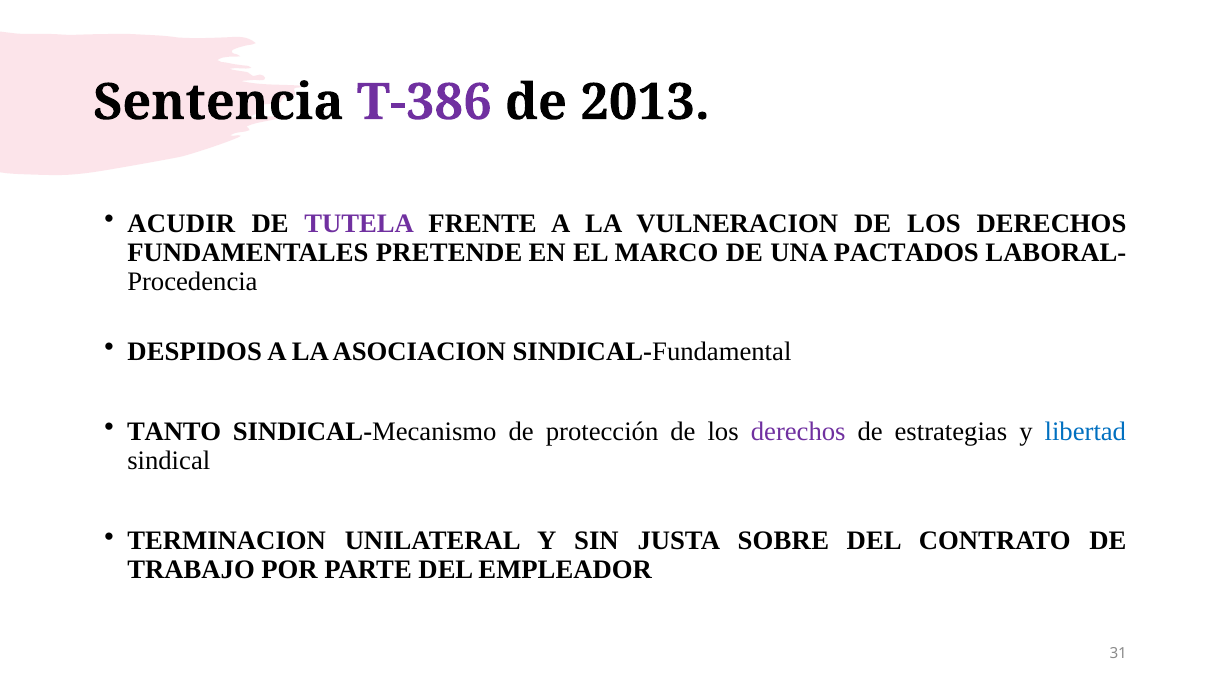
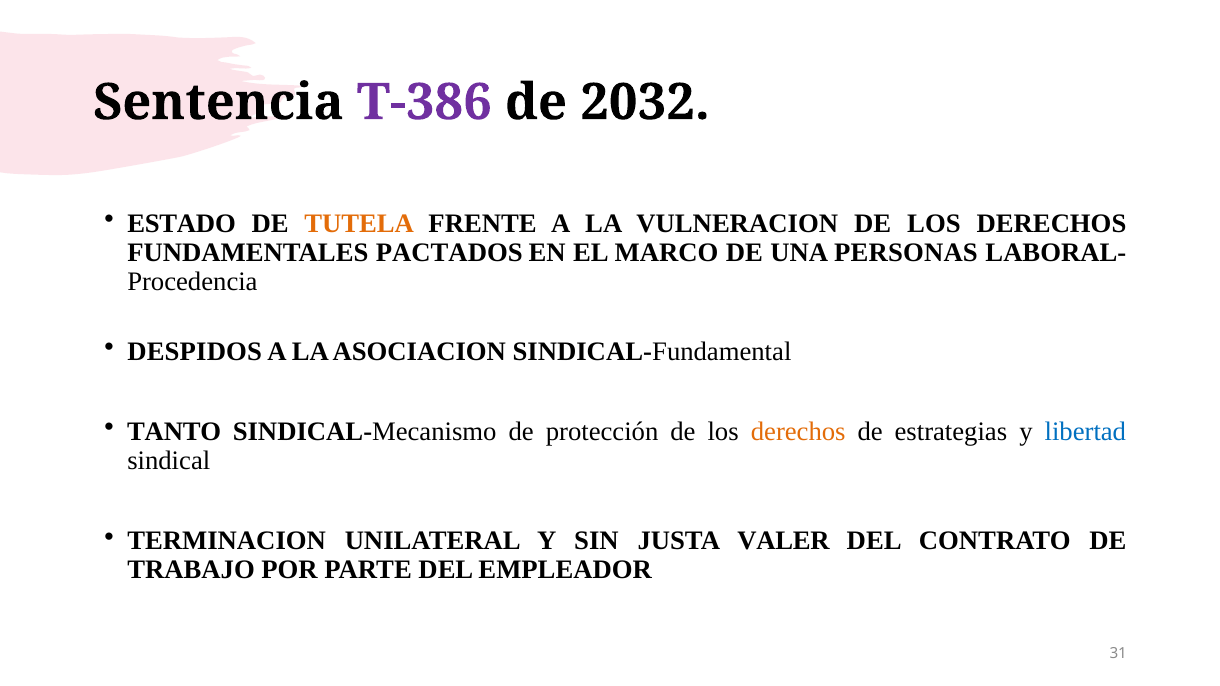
2013: 2013 -> 2032 (645, 102)
ACUDIR: ACUDIR -> ESTADO (182, 224)
TUTELA colour: purple -> orange (359, 224)
PRETENDE: PRETENDE -> PACTADOS (449, 253)
PACTADOS: PACTADOS -> PERSONAS (906, 253)
derechos colour: purple -> orange (798, 432)
SOBRE: SOBRE -> VALER (784, 541)
